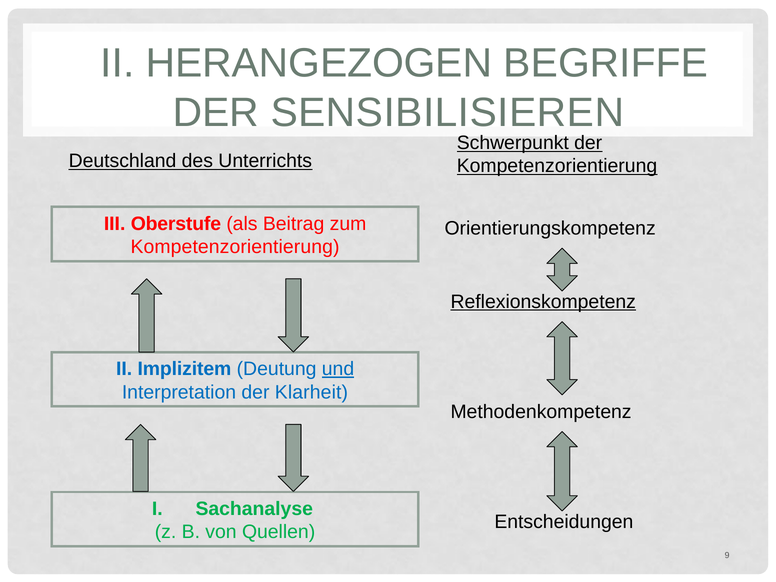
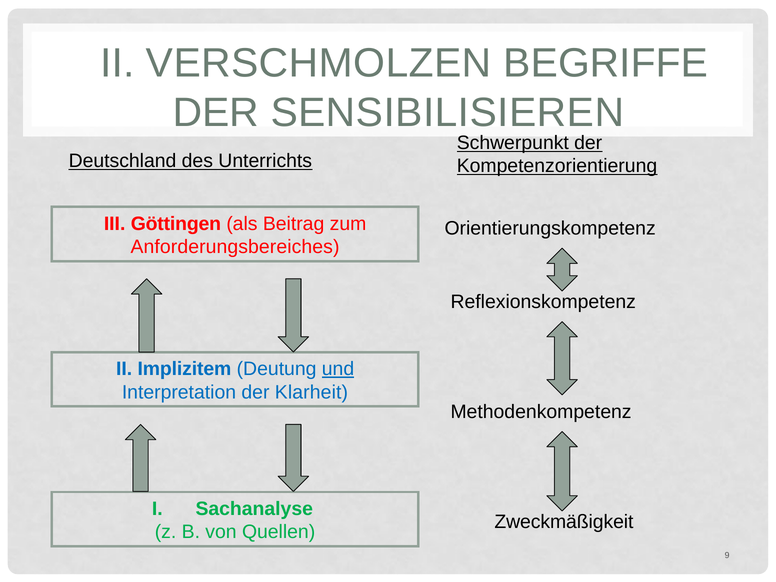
HERANGEZOGEN: HERANGEZOGEN -> VERSCHMOLZEN (319, 63)
Oberstufe: Oberstufe -> Göttingen (176, 224)
Kompetenzorientierung: Kompetenzorientierung -> Anforderungsbereiches (235, 247)
Reflexionskompetenz underline: present -> none (543, 302)
Entscheidungen: Entscheidungen -> Zweckmäßigkeit (564, 522)
